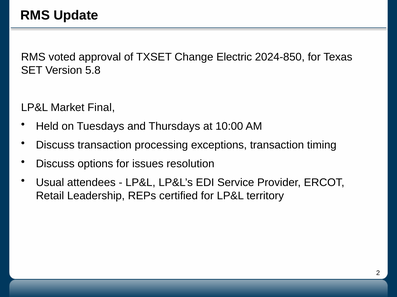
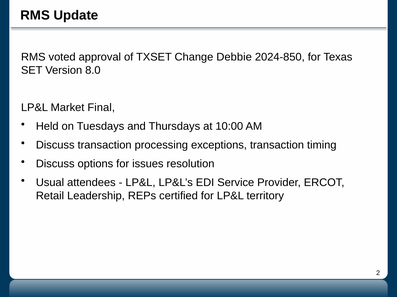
Electric: Electric -> Debbie (234, 57)
5.8: 5.8 -> 8.0 (93, 70)
